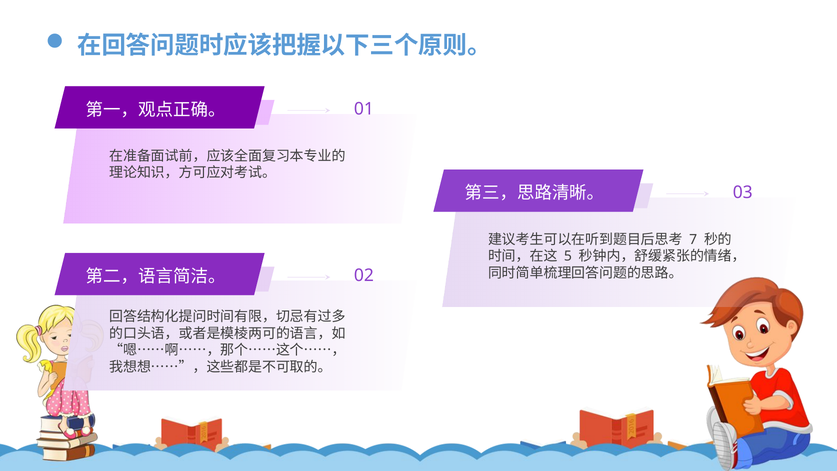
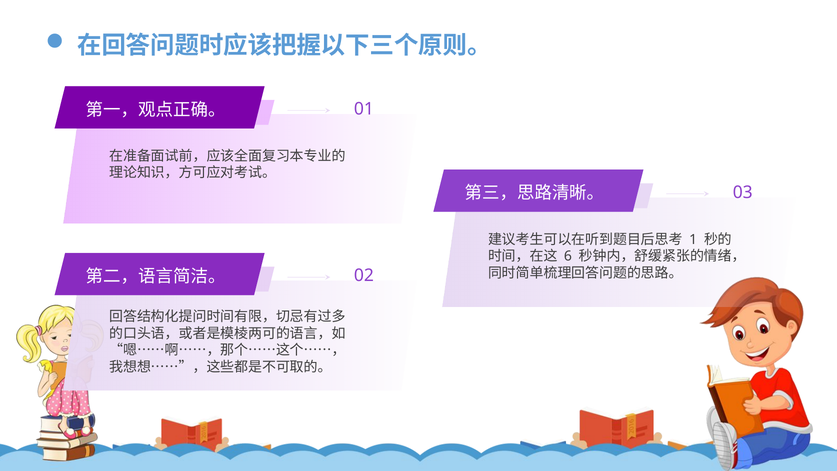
7: 7 -> 1 (693, 239)
5: 5 -> 6 (568, 256)
